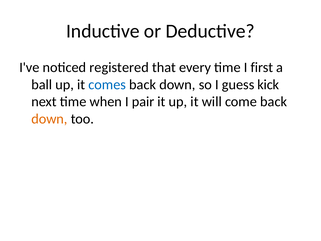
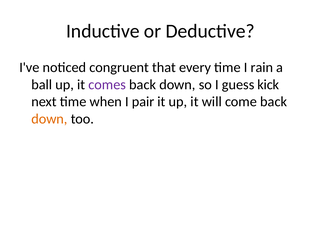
registered: registered -> congruent (119, 67)
first: first -> rain (262, 67)
comes colour: blue -> purple (107, 84)
